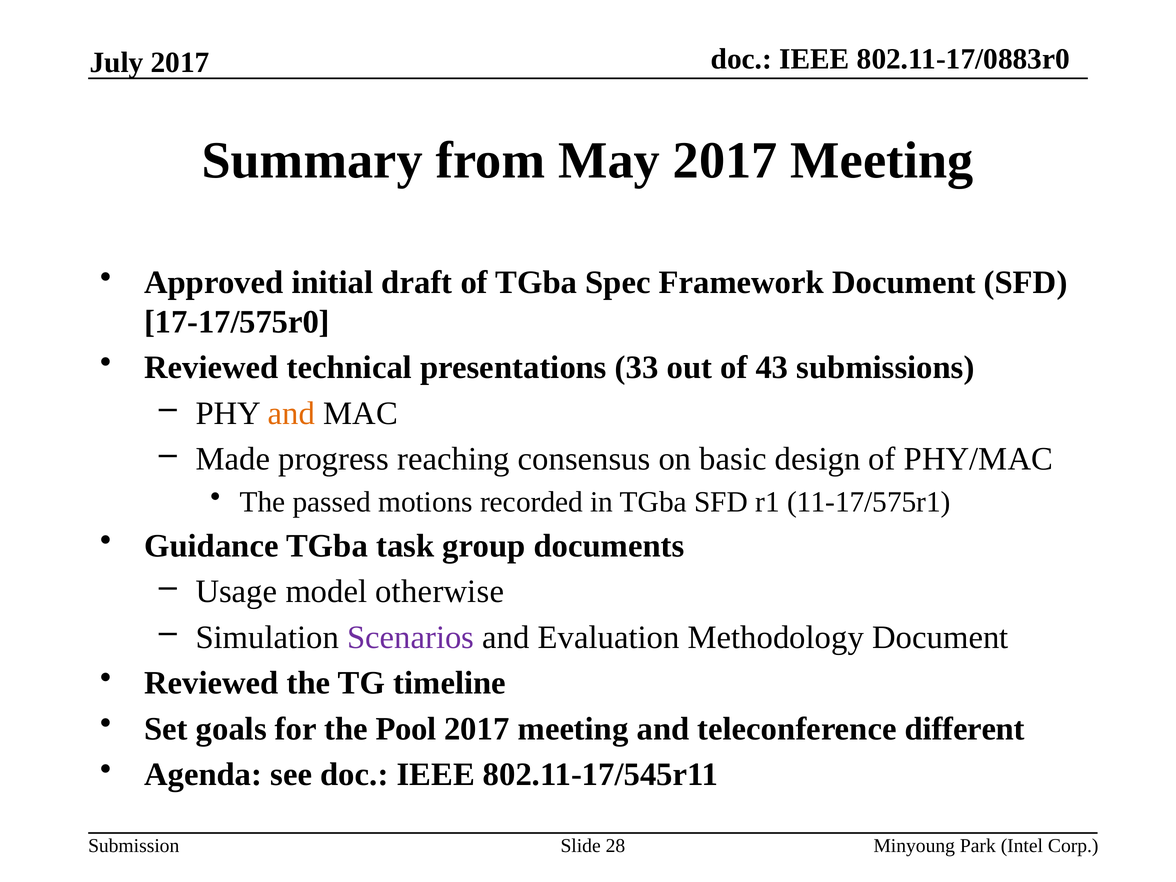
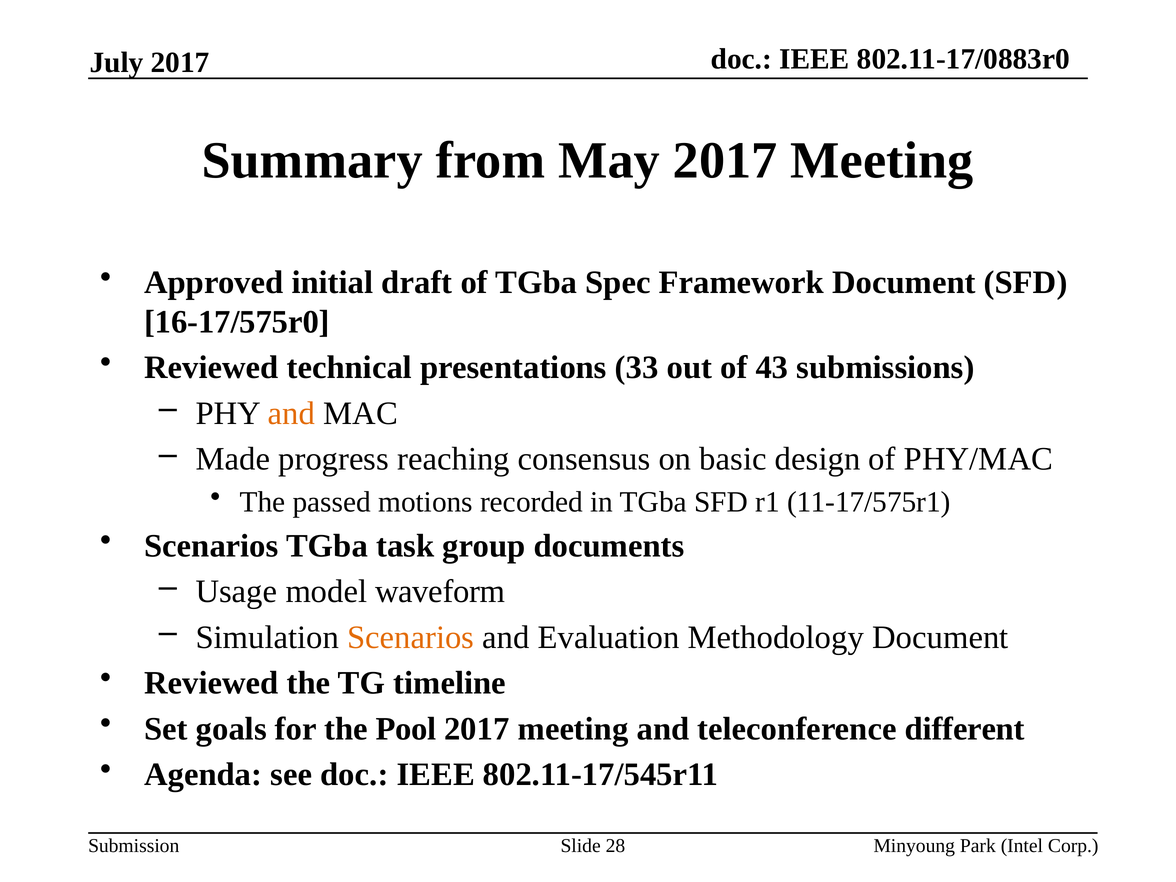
17-17/575r0: 17-17/575r0 -> 16-17/575r0 (237, 322)
Guidance: Guidance -> Scenarios (211, 546)
otherwise: otherwise -> waveform (440, 592)
Scenarios colour: purple -> orange (411, 637)
